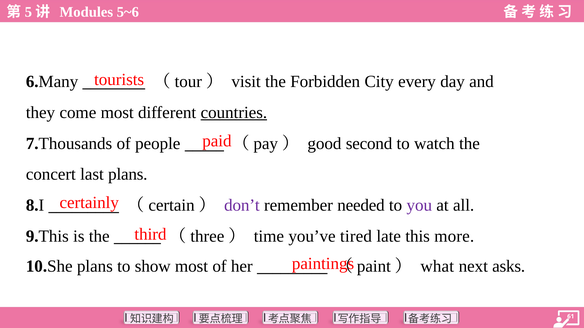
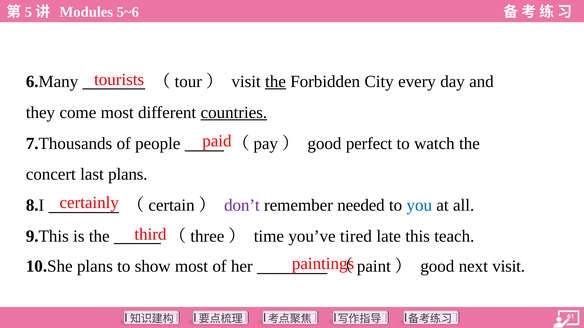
the underline: none -> present (276, 82)
second: second -> perfect (369, 144)
you colour: purple -> blue (419, 206)
more: more -> teach (454, 237)
（paint） what: what -> good (437, 267)
next asks: asks -> visit (509, 267)
